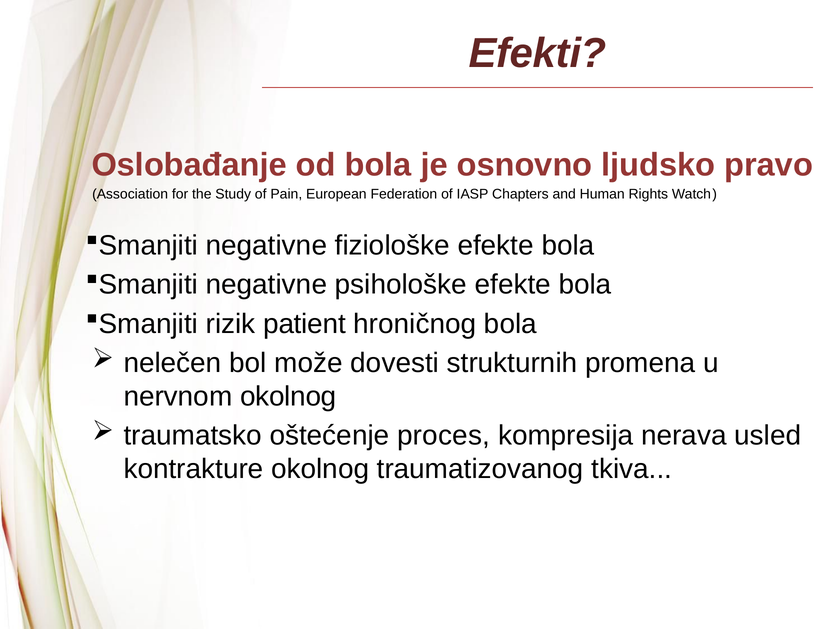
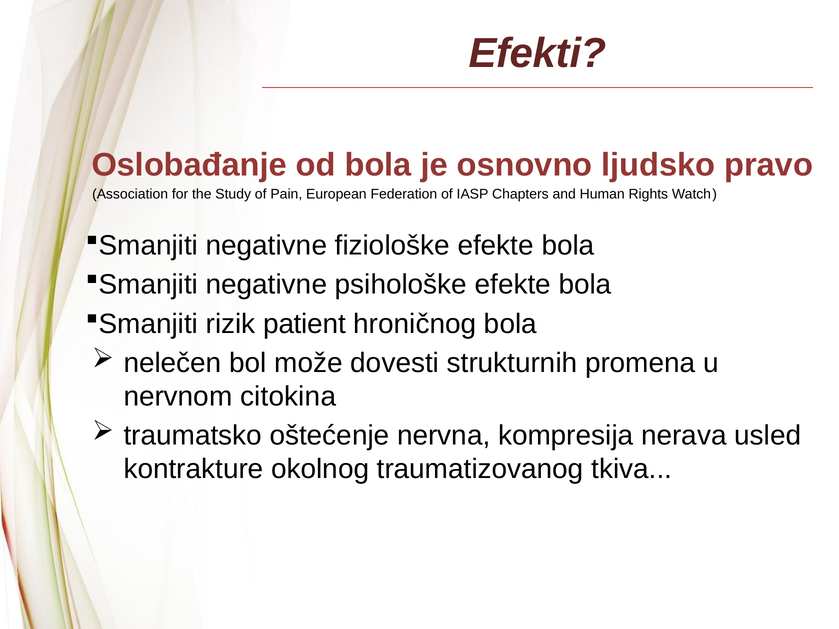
nervnom okolnog: okolnog -> citokina (288, 397)
proces: proces -> nervna (444, 436)
